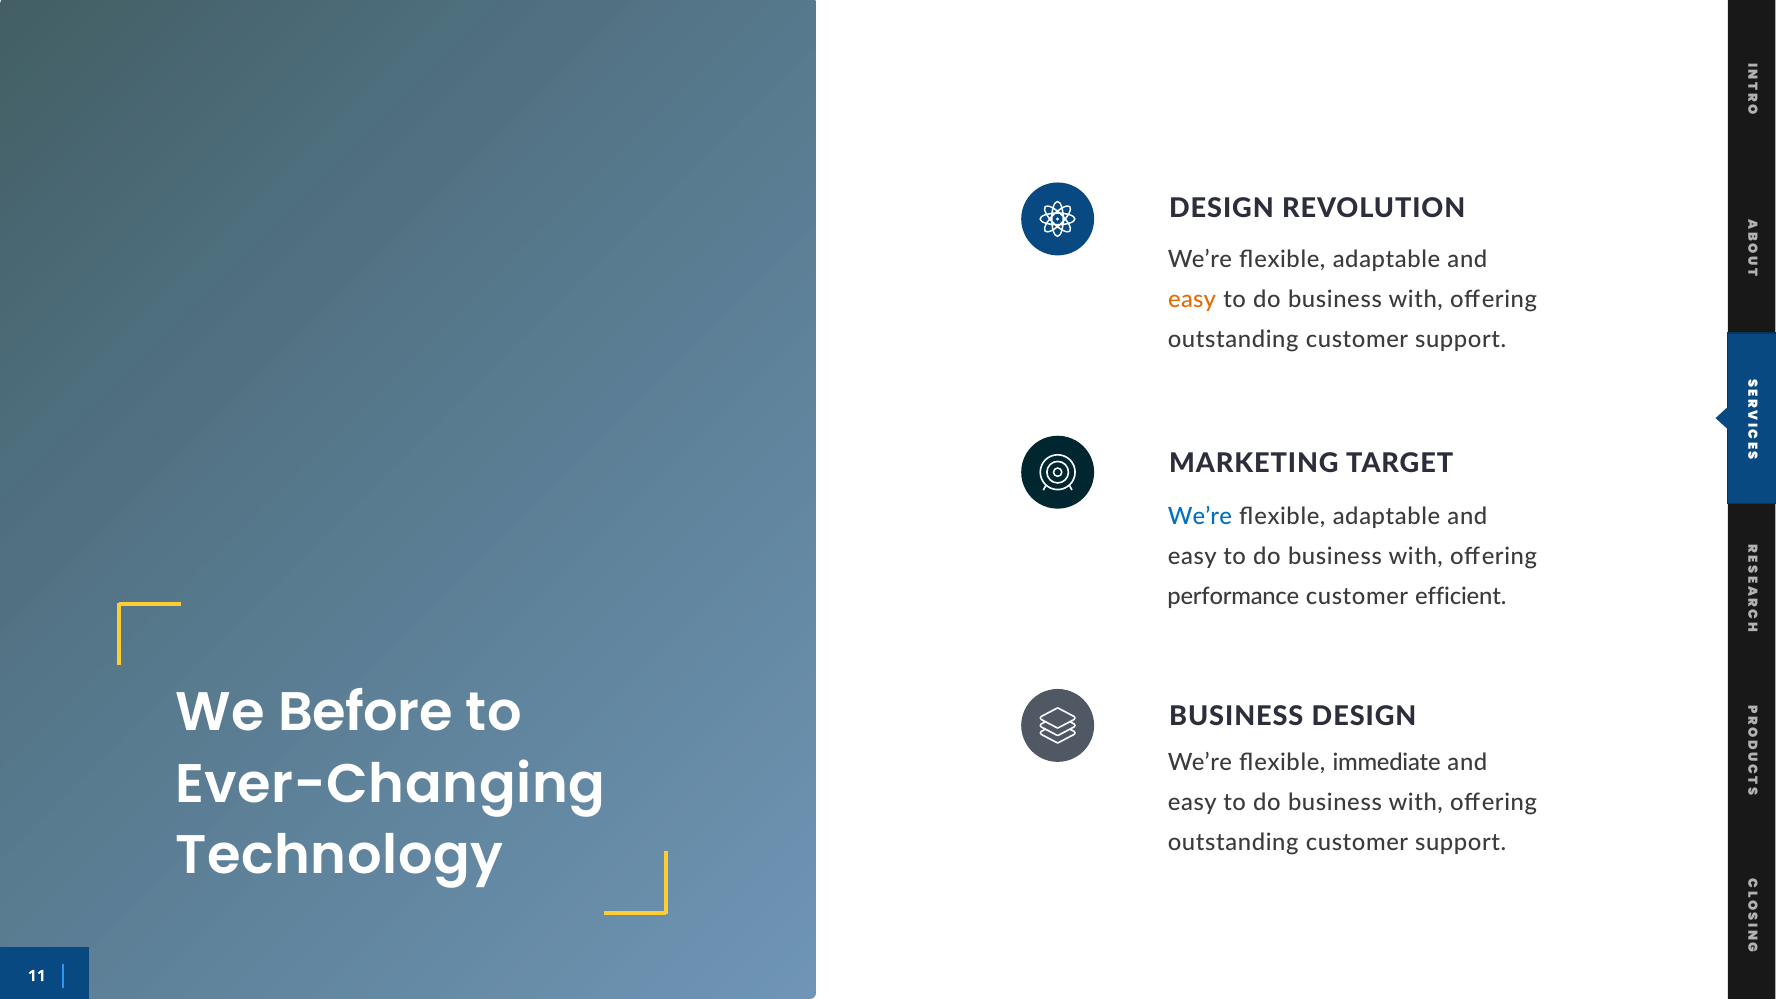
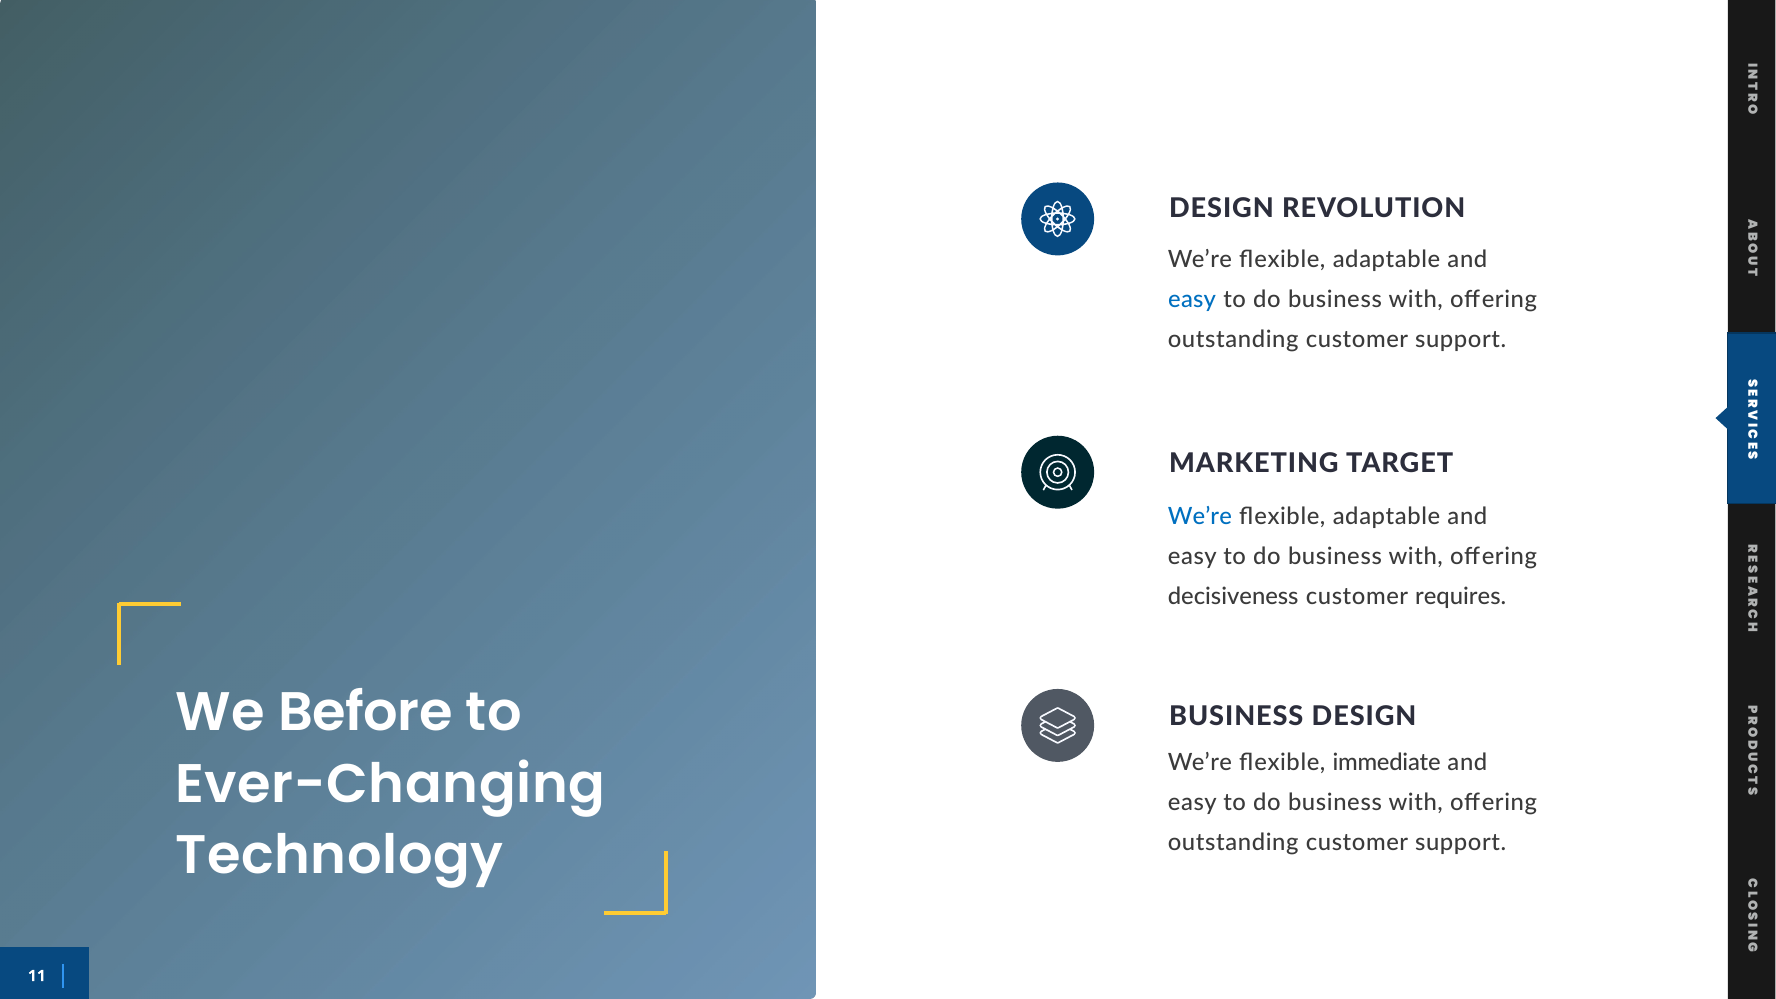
easy colour: orange -> blue (1192, 299)
performance: performance -> decisiveness (1233, 596)
efficient: efficient -> requires (1461, 596)
